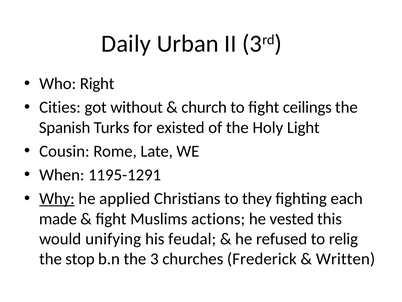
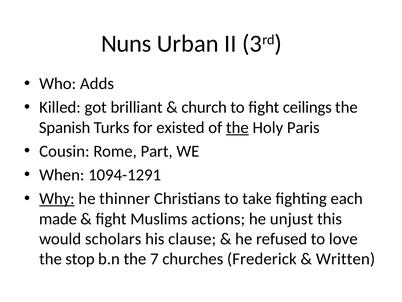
Daily: Daily -> Nuns (126, 44)
Right: Right -> Adds (97, 84)
Cities: Cities -> Killed (60, 107)
without: without -> brilliant (137, 107)
the underline: none -> present (237, 127)
Light: Light -> Paris (303, 127)
Late: Late -> Part (157, 151)
1195-1291: 1195-1291 -> 1094-1291 (125, 175)
applied: applied -> thinner (125, 198)
they: they -> take (257, 198)
vested: vested -> unjust (292, 218)
unifying: unifying -> scholars (113, 239)
feudal: feudal -> clause (192, 239)
relig: relig -> love (343, 239)
3: 3 -> 7 (154, 259)
